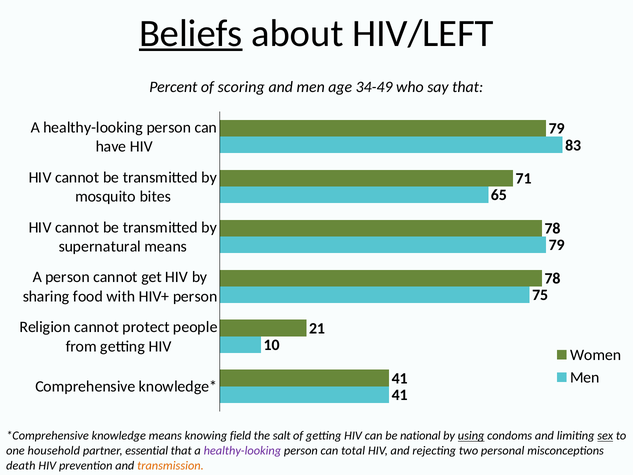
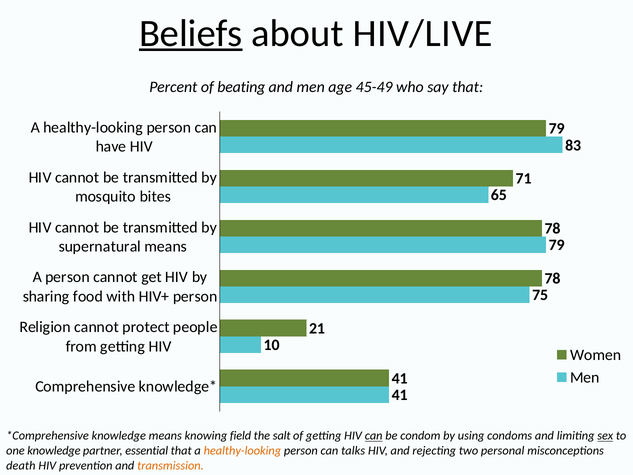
HIV/LEFT: HIV/LEFT -> HIV/LIVE (423, 33)
scoring: scoring -> beating (241, 87)
34-49: 34-49 -> 45-49 (374, 87)
can underline: none -> present (374, 436)
national: national -> condom (420, 436)
using underline: present -> none (471, 436)
one household: household -> knowledge (54, 450)
healthy-looking colour: purple -> orange (242, 450)
total: total -> talks (353, 450)
